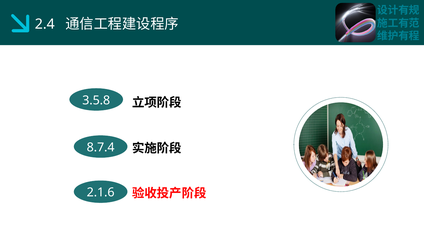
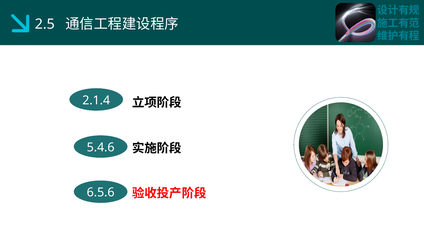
2.4: 2.4 -> 2.5 (45, 24)
3.5.8: 3.5.8 -> 2.1.4 (96, 100)
8.7.4: 8.7.4 -> 5.4.6 (101, 147)
2.1.6: 2.1.6 -> 6.5.6 (101, 192)
